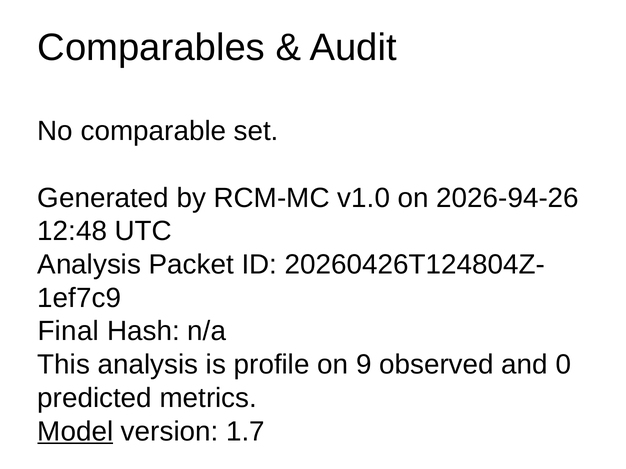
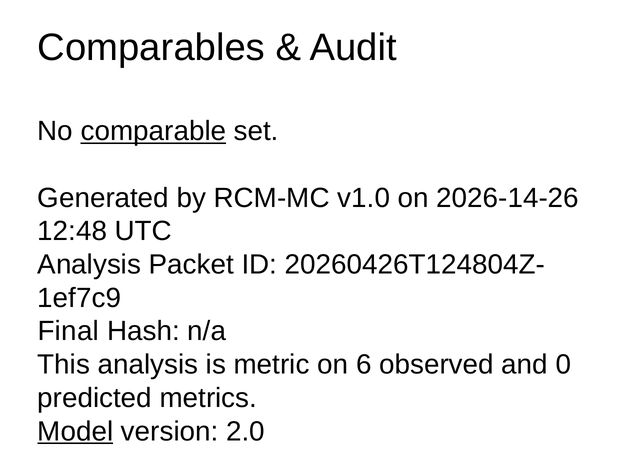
comparable underline: none -> present (153, 131)
2026-94-26: 2026-94-26 -> 2026-14-26 (508, 198)
profile: profile -> metric (272, 365)
9: 9 -> 6 (364, 365)
1.7: 1.7 -> 2.0 (246, 432)
